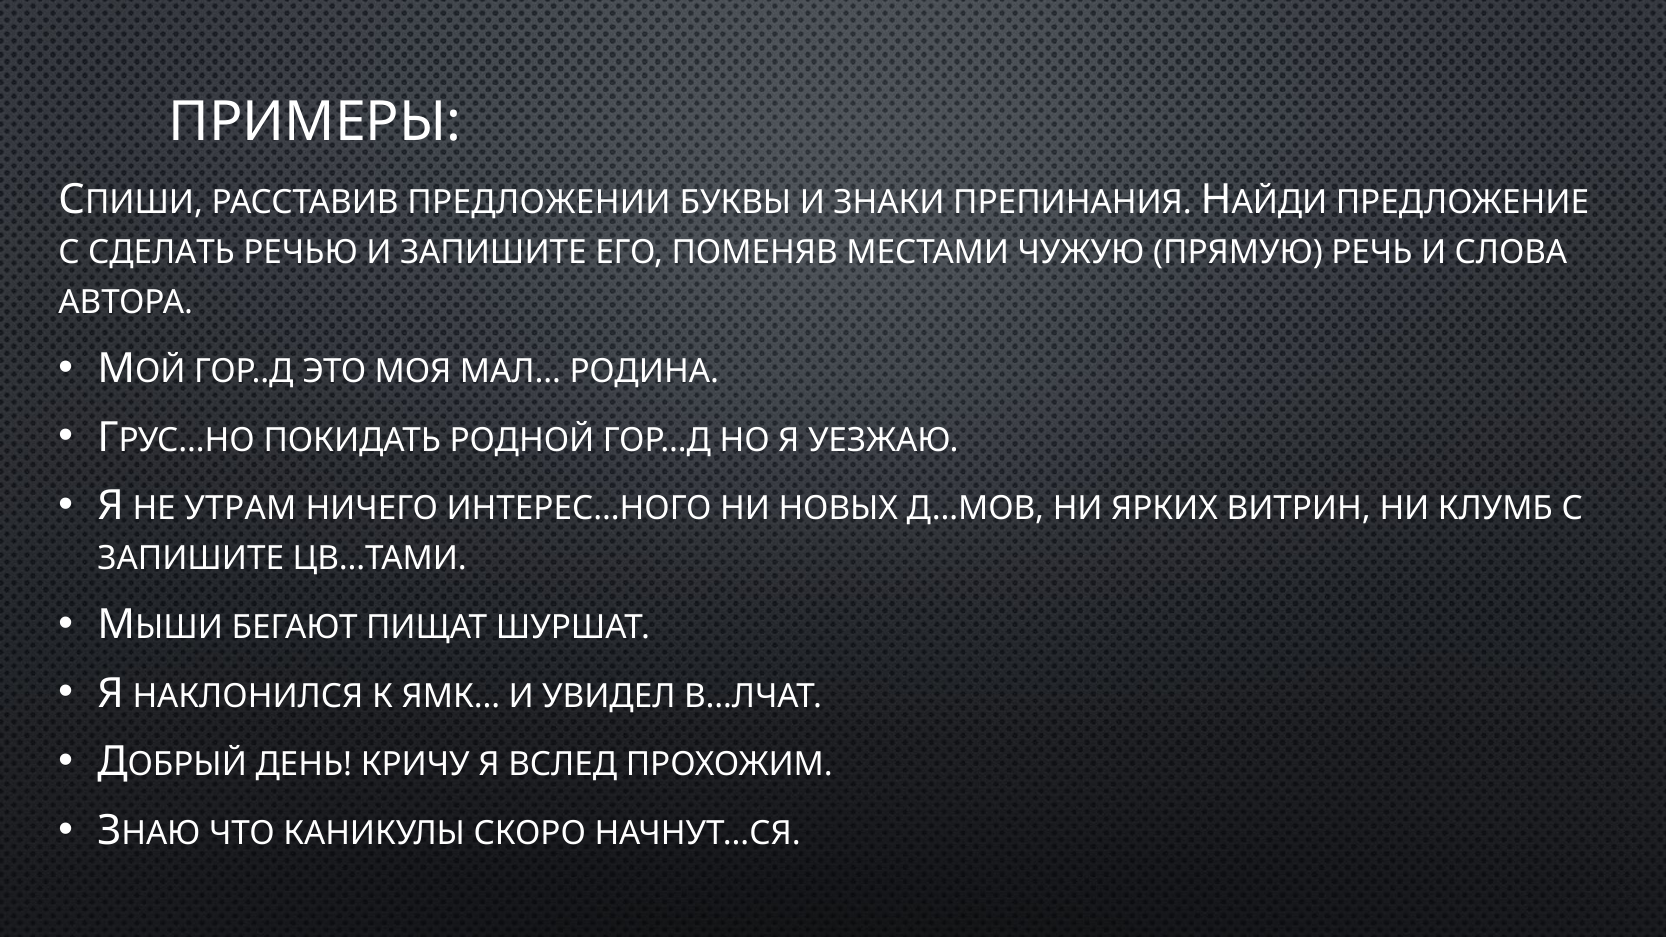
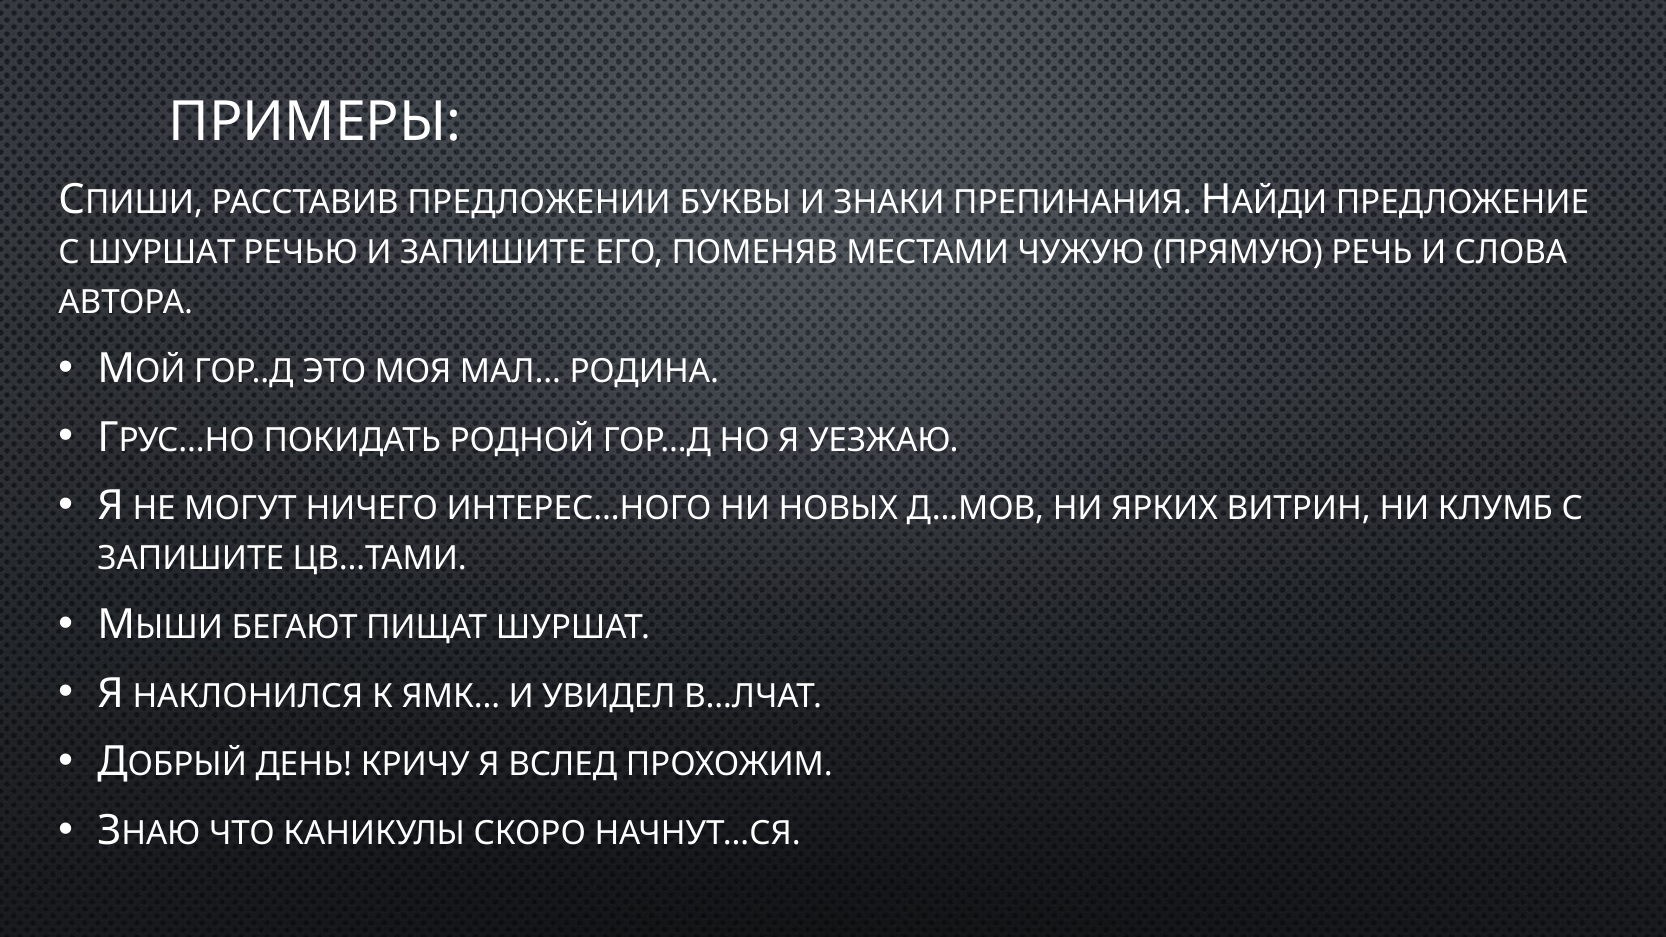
С СДЕЛАТЬ: СДЕЛАТЬ -> ШУРШАТ (162, 253)
УТРАМ: УТРАМ -> МОГУТ (240, 509)
